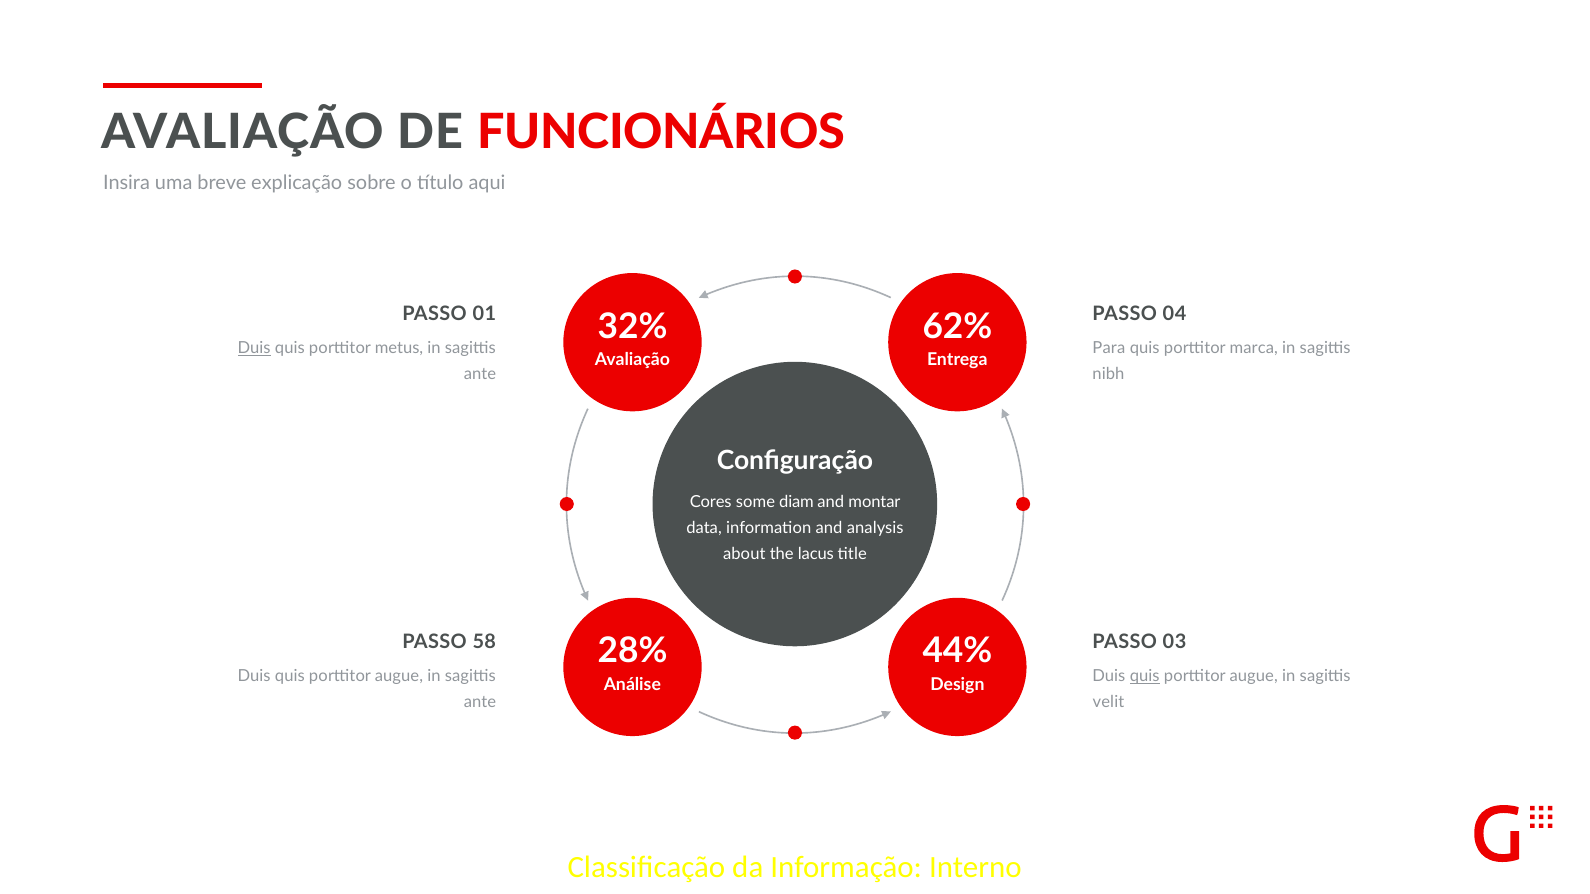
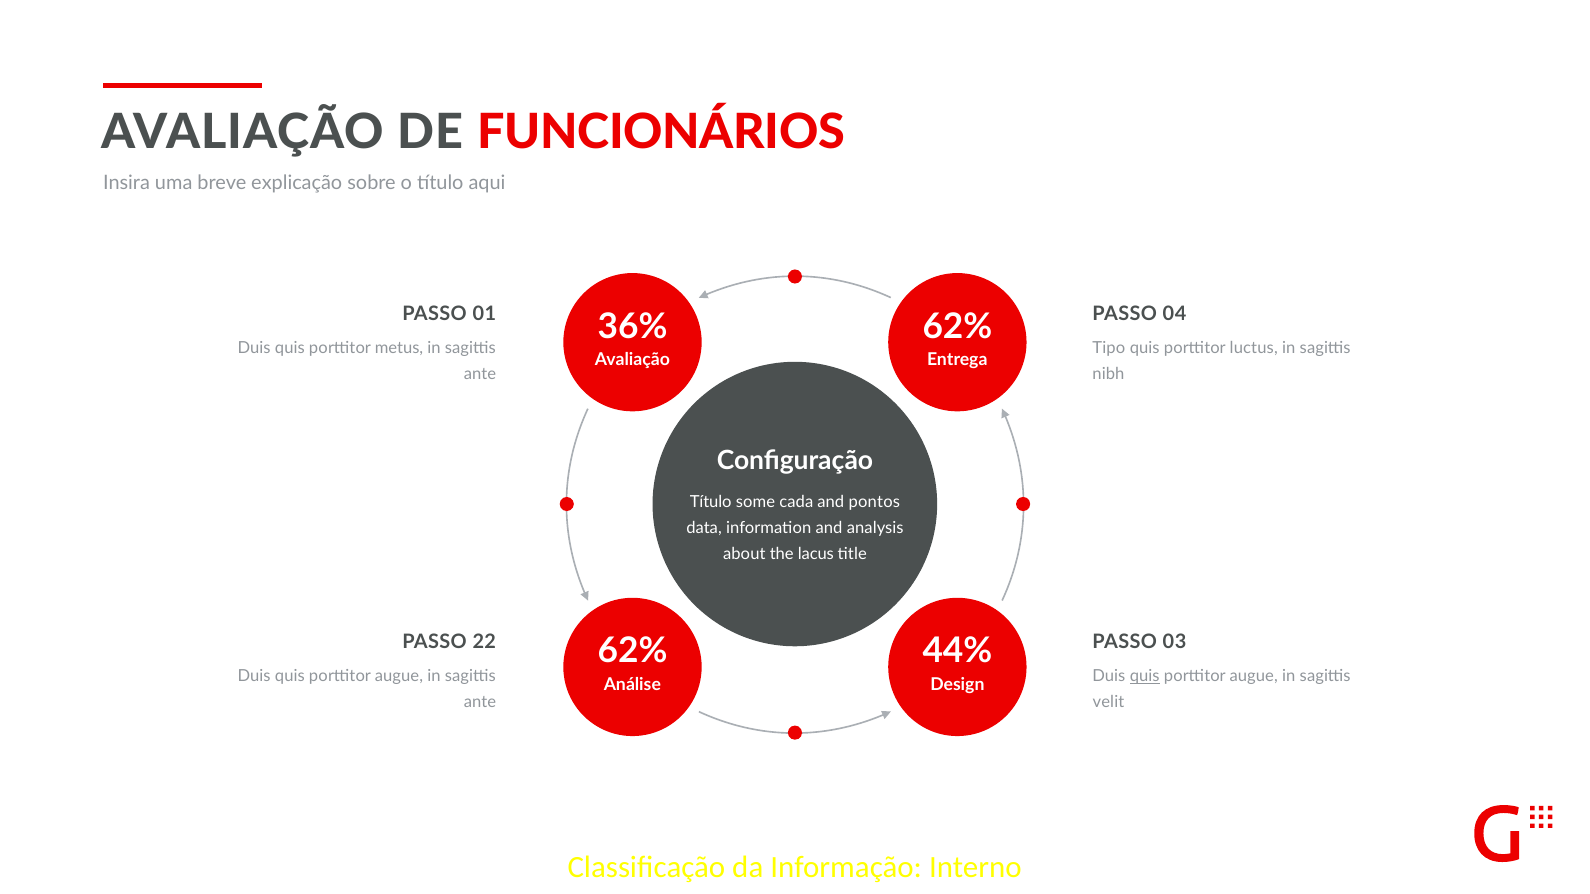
32%: 32% -> 36% (633, 327)
Duis underline: present -> none (254, 349)
Para: Para -> Tipo (1109, 349)
marca: marca -> luctus (1254, 349)
Cores: Cores -> Título (711, 502)
diam: diam -> cada (796, 502)
montar: montar -> pontos (874, 502)
58: 58 -> 22 (484, 642)
28%: 28% -> 62% (633, 652)
